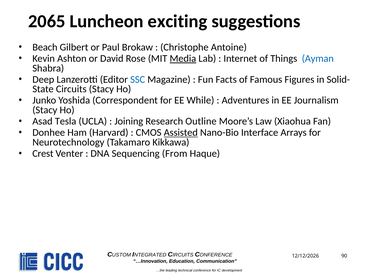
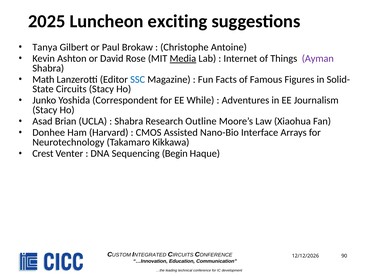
2065: 2065 -> 2025 (47, 21)
Beach: Beach -> Tanya (45, 47)
Ayman colour: blue -> purple (318, 58)
Deep: Deep -> Math (43, 79)
Tesla: Tesla -> Brian (66, 121)
Joining: Joining -> Shabra (129, 121)
Assisted underline: present -> none (181, 133)
From: From -> Begin (175, 154)
